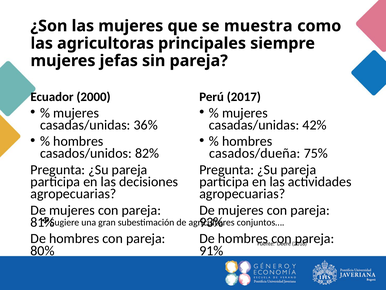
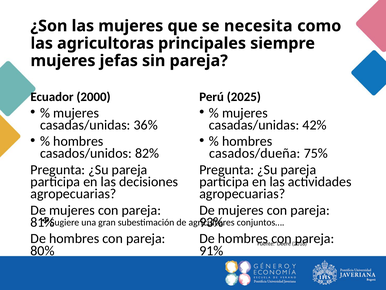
muestra: muestra -> necesita (258, 26)
2017: 2017 -> 2025 (244, 97)
